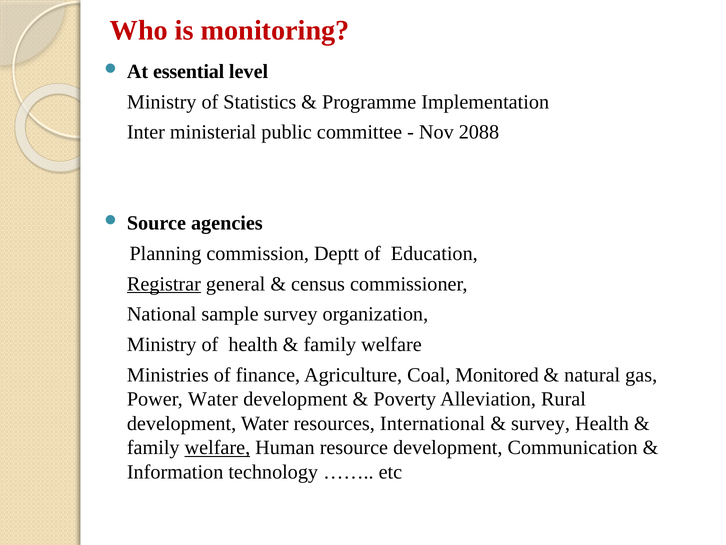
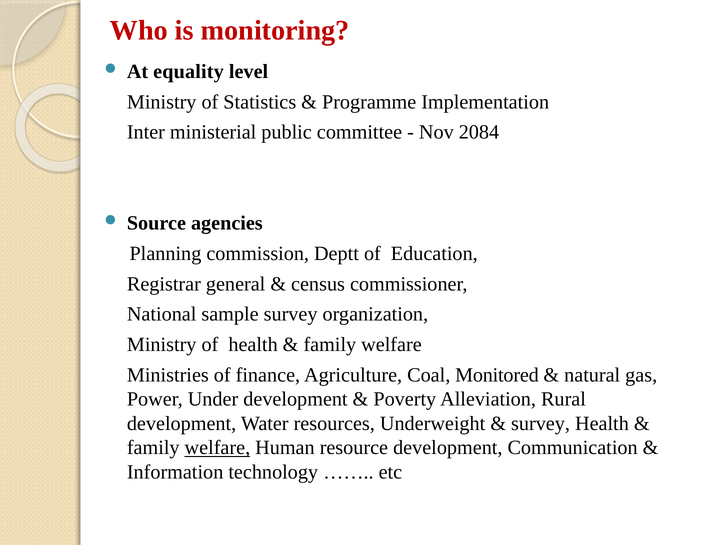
essential: essential -> equality (188, 72)
2088: 2088 -> 2084 (479, 132)
Registrar underline: present -> none (164, 284)
Power Water: Water -> Under (213, 399)
International: International -> Underweight (433, 423)
